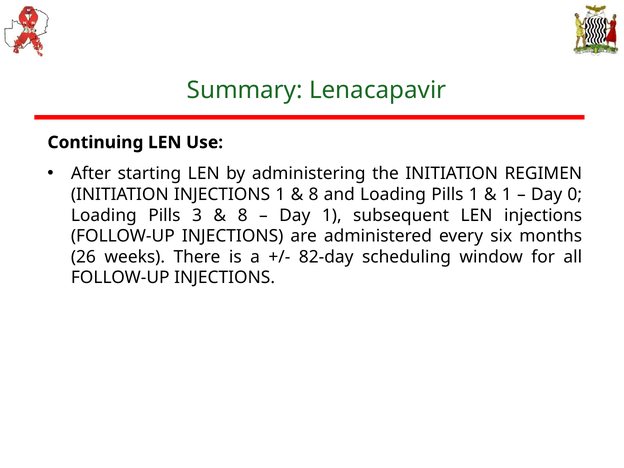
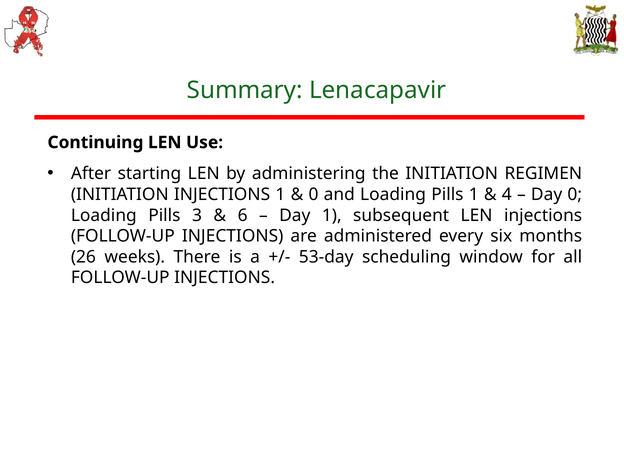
8: 8 -> 0 (314, 194)
1: 1 -> 4 (507, 194)
8: 8 -> 6 (243, 215)
82-day: 82-day -> 53-day (326, 257)
